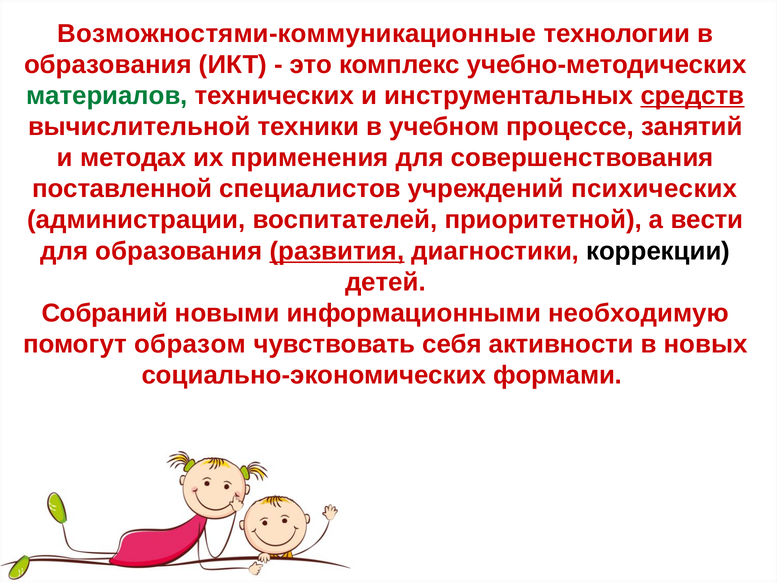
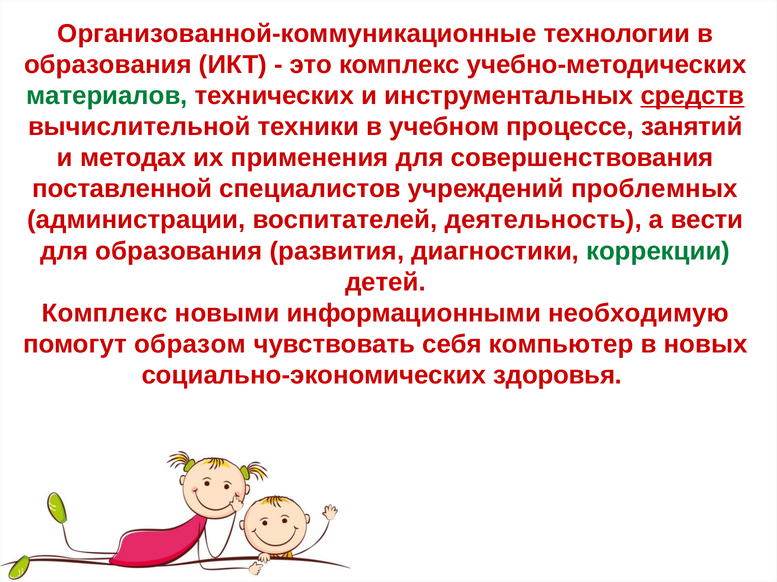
Возможностями-коммуникационные: Возможностями-коммуникационные -> Организованной-коммуникационные (297, 34)
психических: психических -> проблемных (654, 189)
приоритетной: приоритетной -> деятельность (543, 220)
развития underline: present -> none (337, 251)
коррекции colour: black -> green (658, 251)
Собраний: Собраний -> Комплекс (105, 313)
активности: активности -> компьютер (561, 345)
формами: формами -> здоровья (558, 376)
